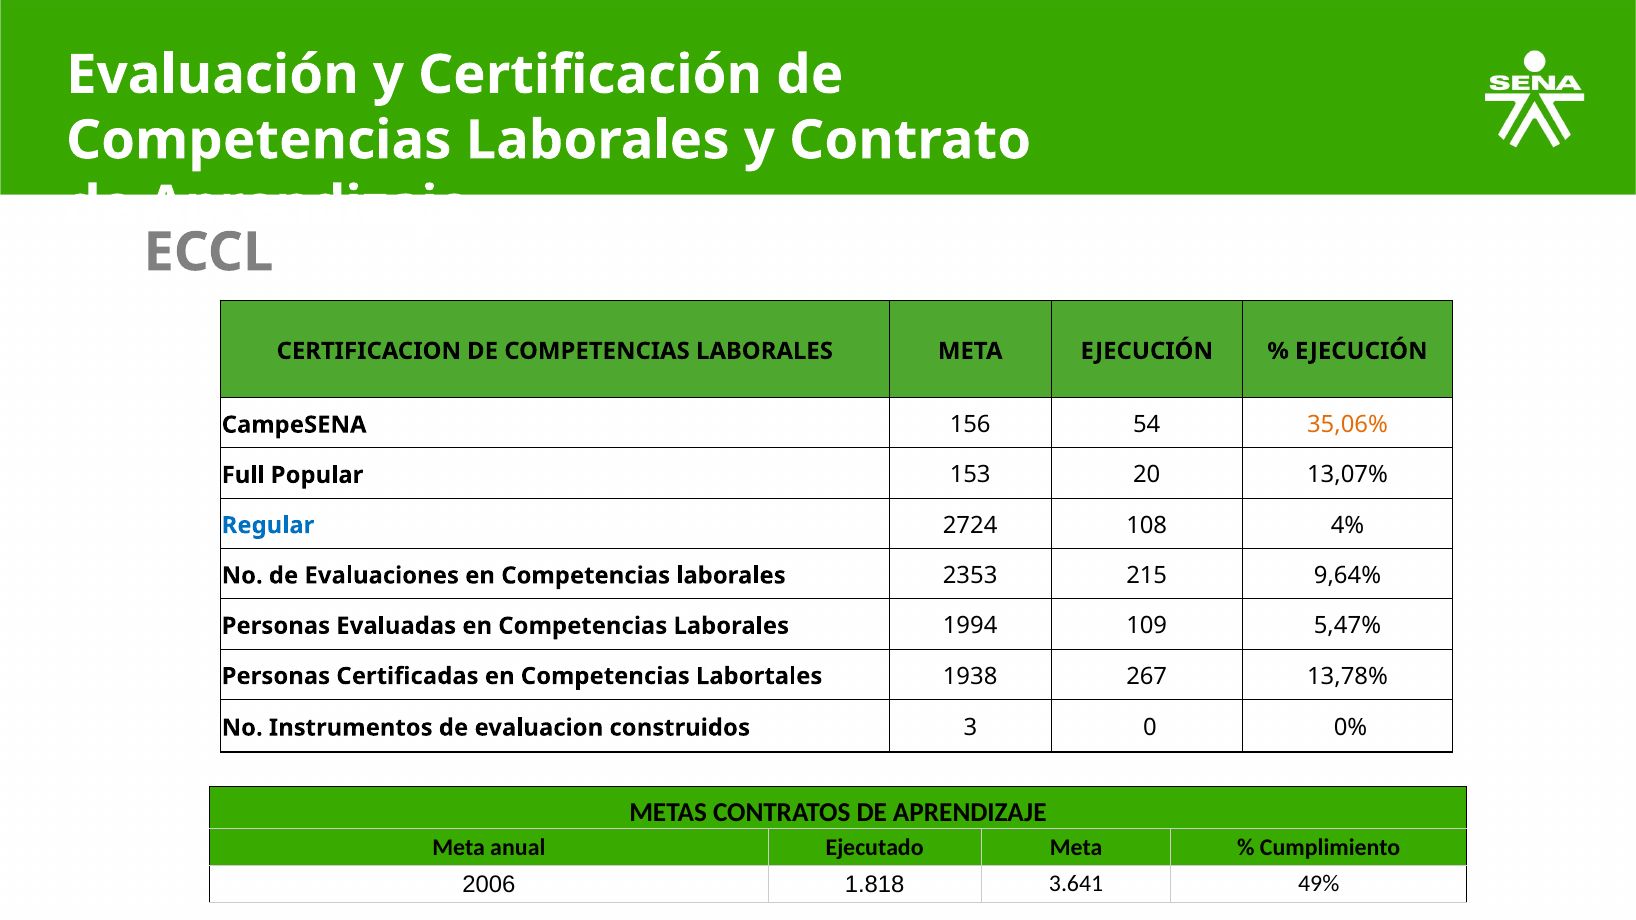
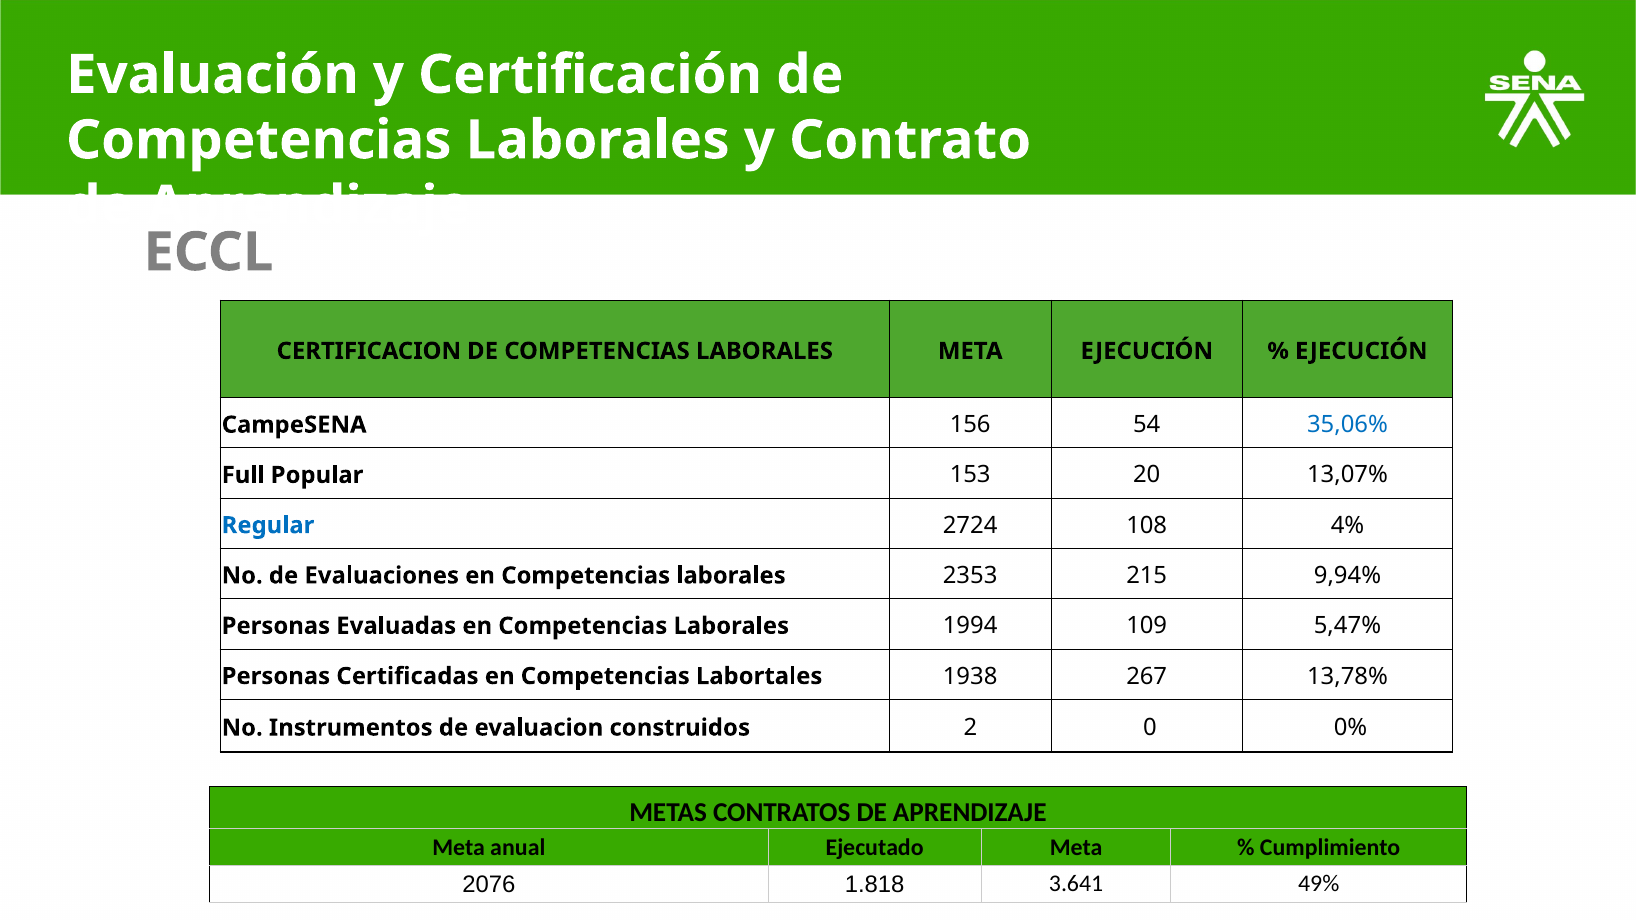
35,06% colour: orange -> blue (1348, 425)
9,64%: 9,64% -> 9,94% (1347, 576)
3: 3 -> 2 (970, 728)
2006: 2006 -> 2076 (489, 884)
